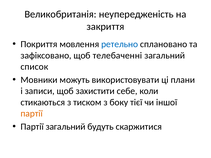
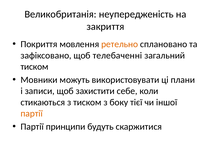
ретельно colour: blue -> orange (120, 44)
список: список -> тиском (34, 67)
Партії загальний: загальний -> принципи (66, 127)
